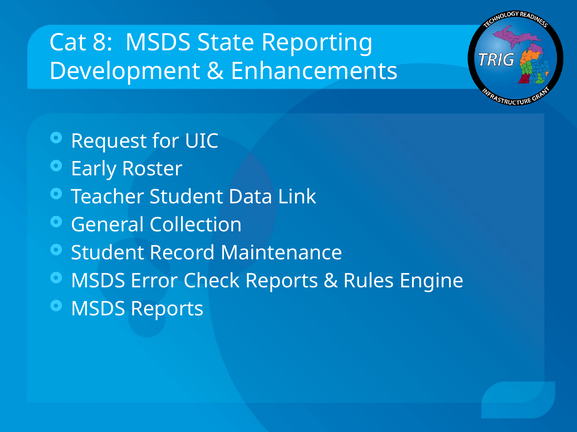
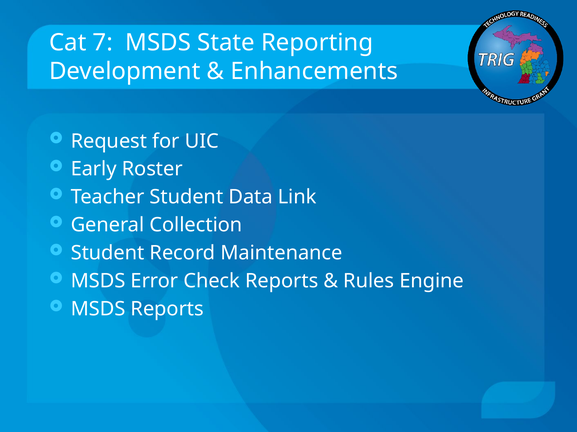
8: 8 -> 7 (103, 43)
